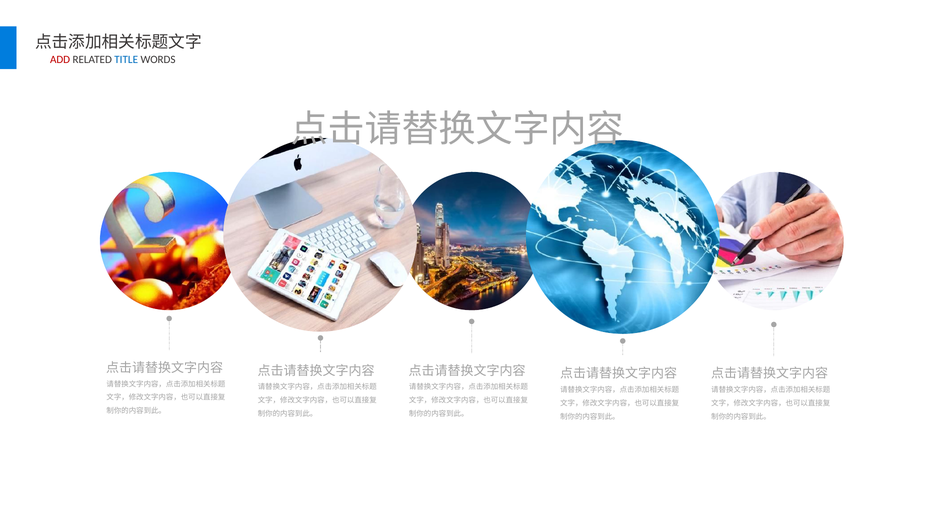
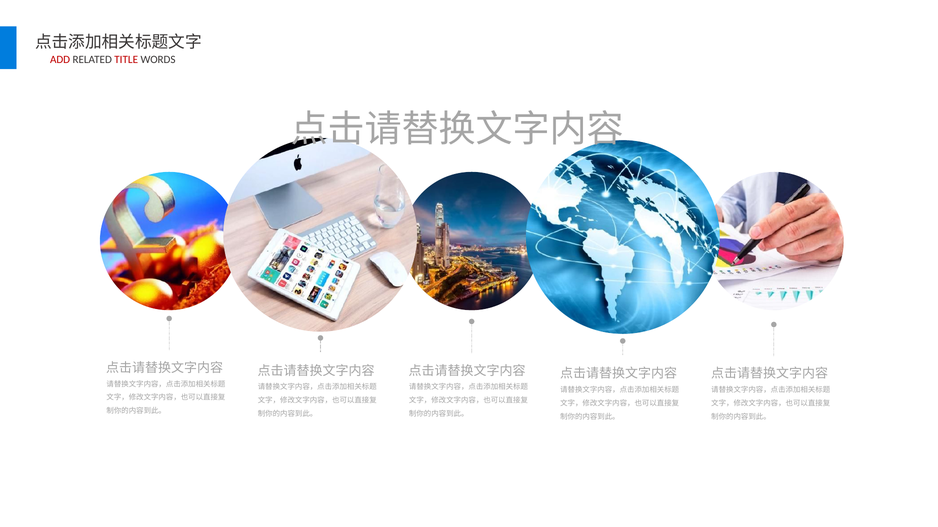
TITLE colour: blue -> red (126, 60)
